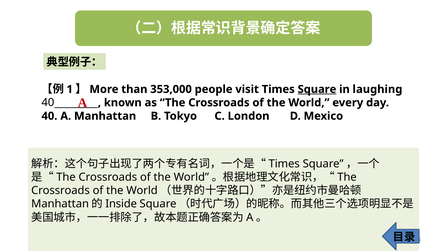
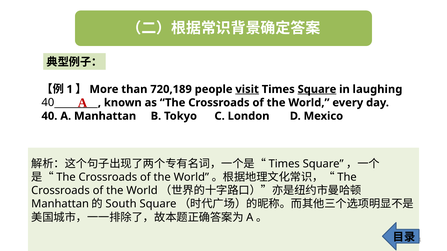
353,000: 353,000 -> 720,189 (171, 89)
visit underline: none -> present (247, 89)
Inside: Inside -> South (121, 204)
